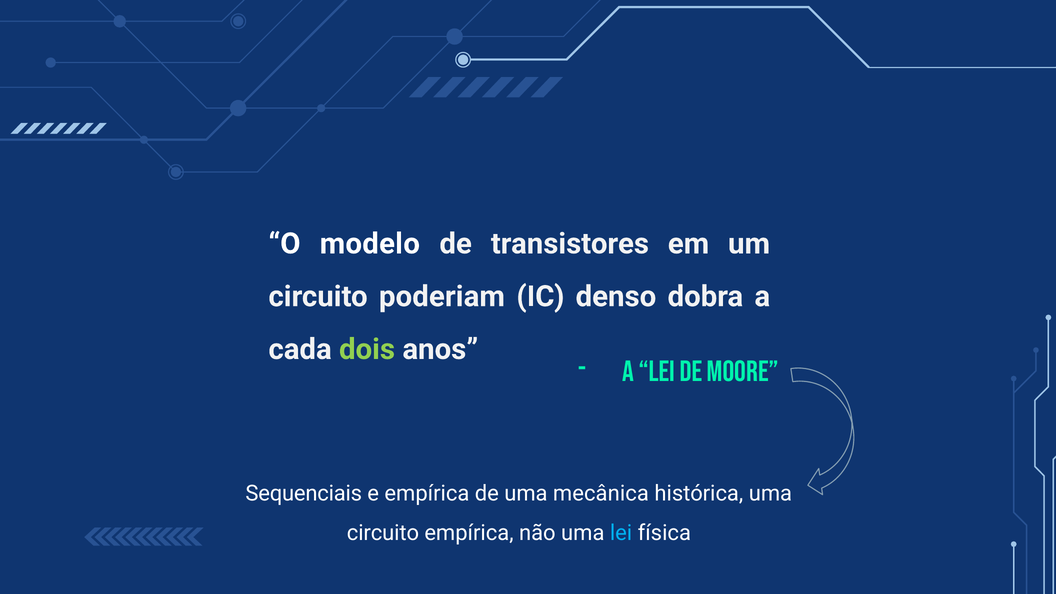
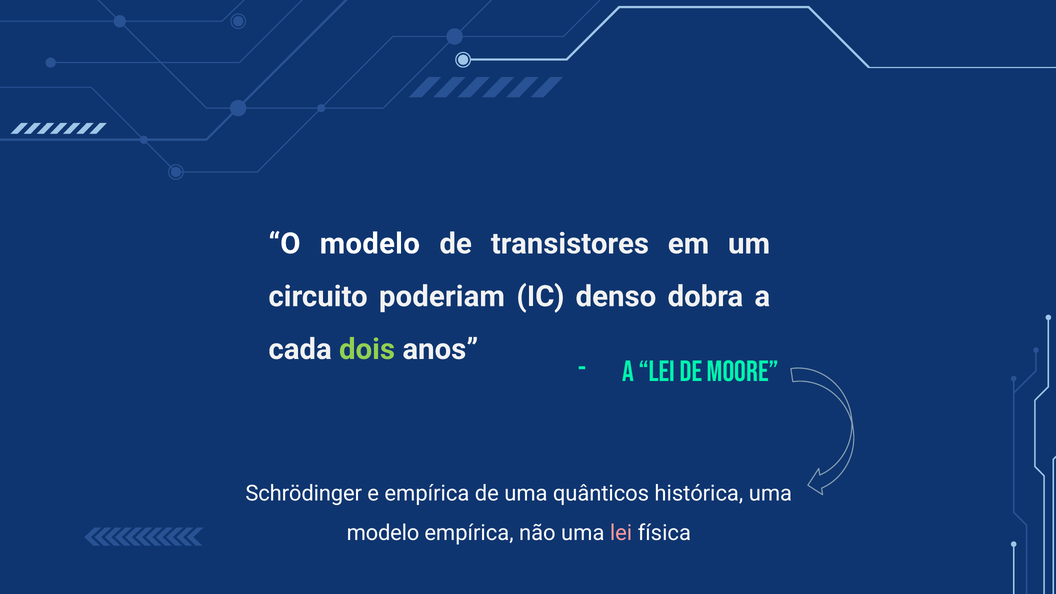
Sequenciais: Sequenciais -> Schrödinger (304, 494)
mecânica: mecânica -> quânticos (601, 494)
circuito: circuito -> modelo (383, 533)
lei colour: light blue -> pink (621, 533)
